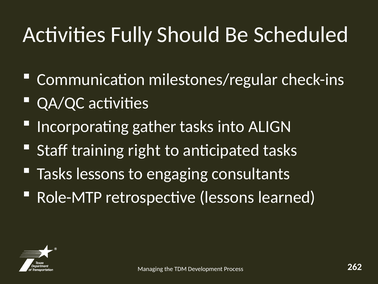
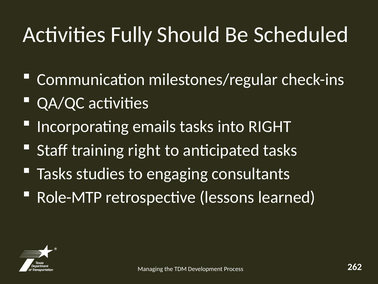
gather: gather -> emails (154, 126)
into ALIGN: ALIGN -> RIGHT (270, 126)
Tasks lessons: lessons -> studies (100, 173)
